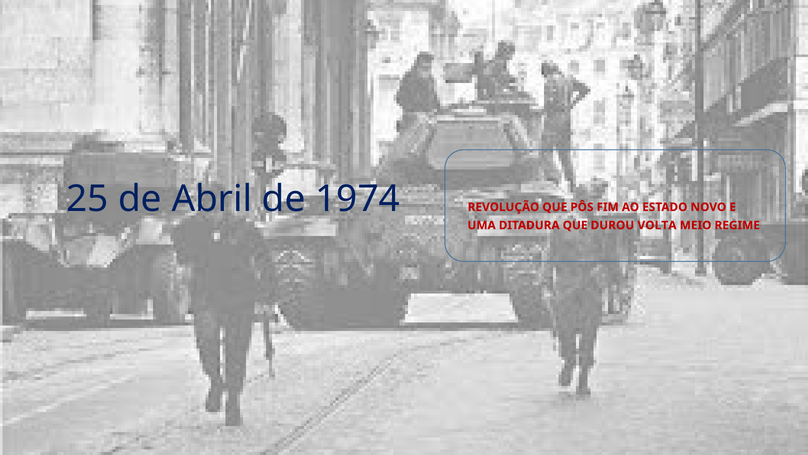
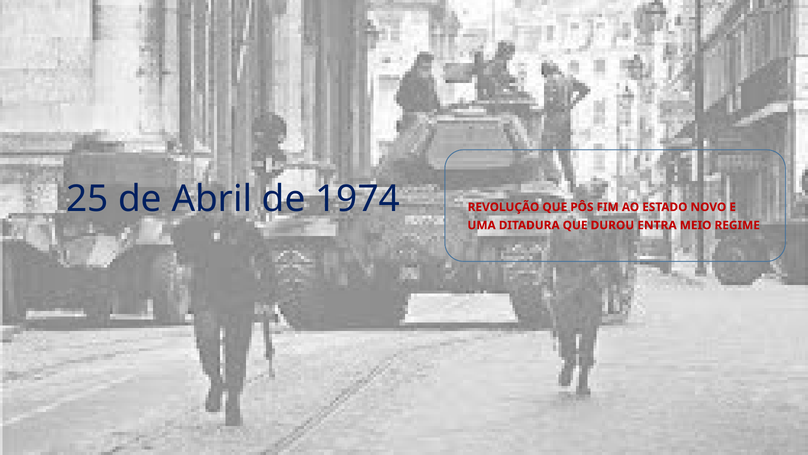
VOLTA: VOLTA -> ENTRA (657, 225)
